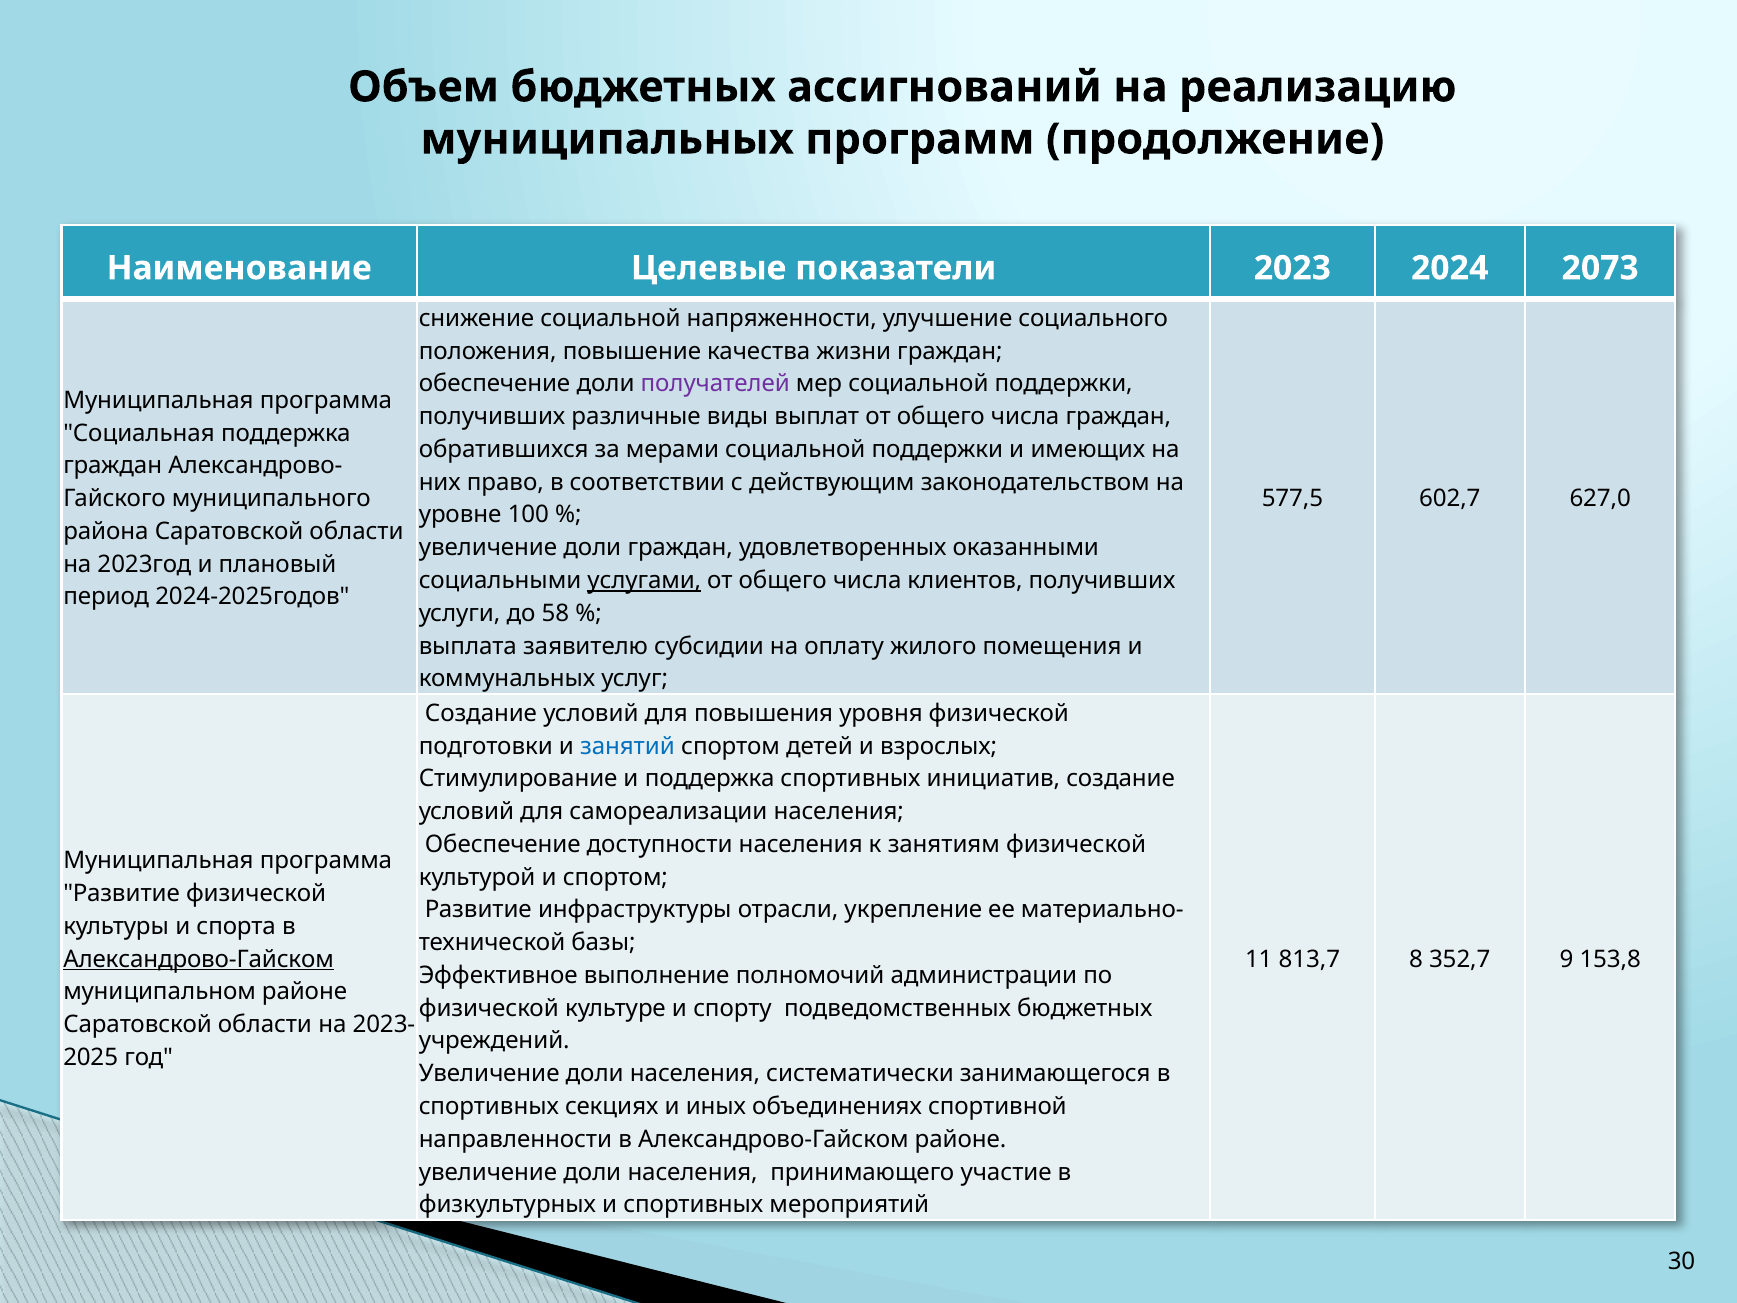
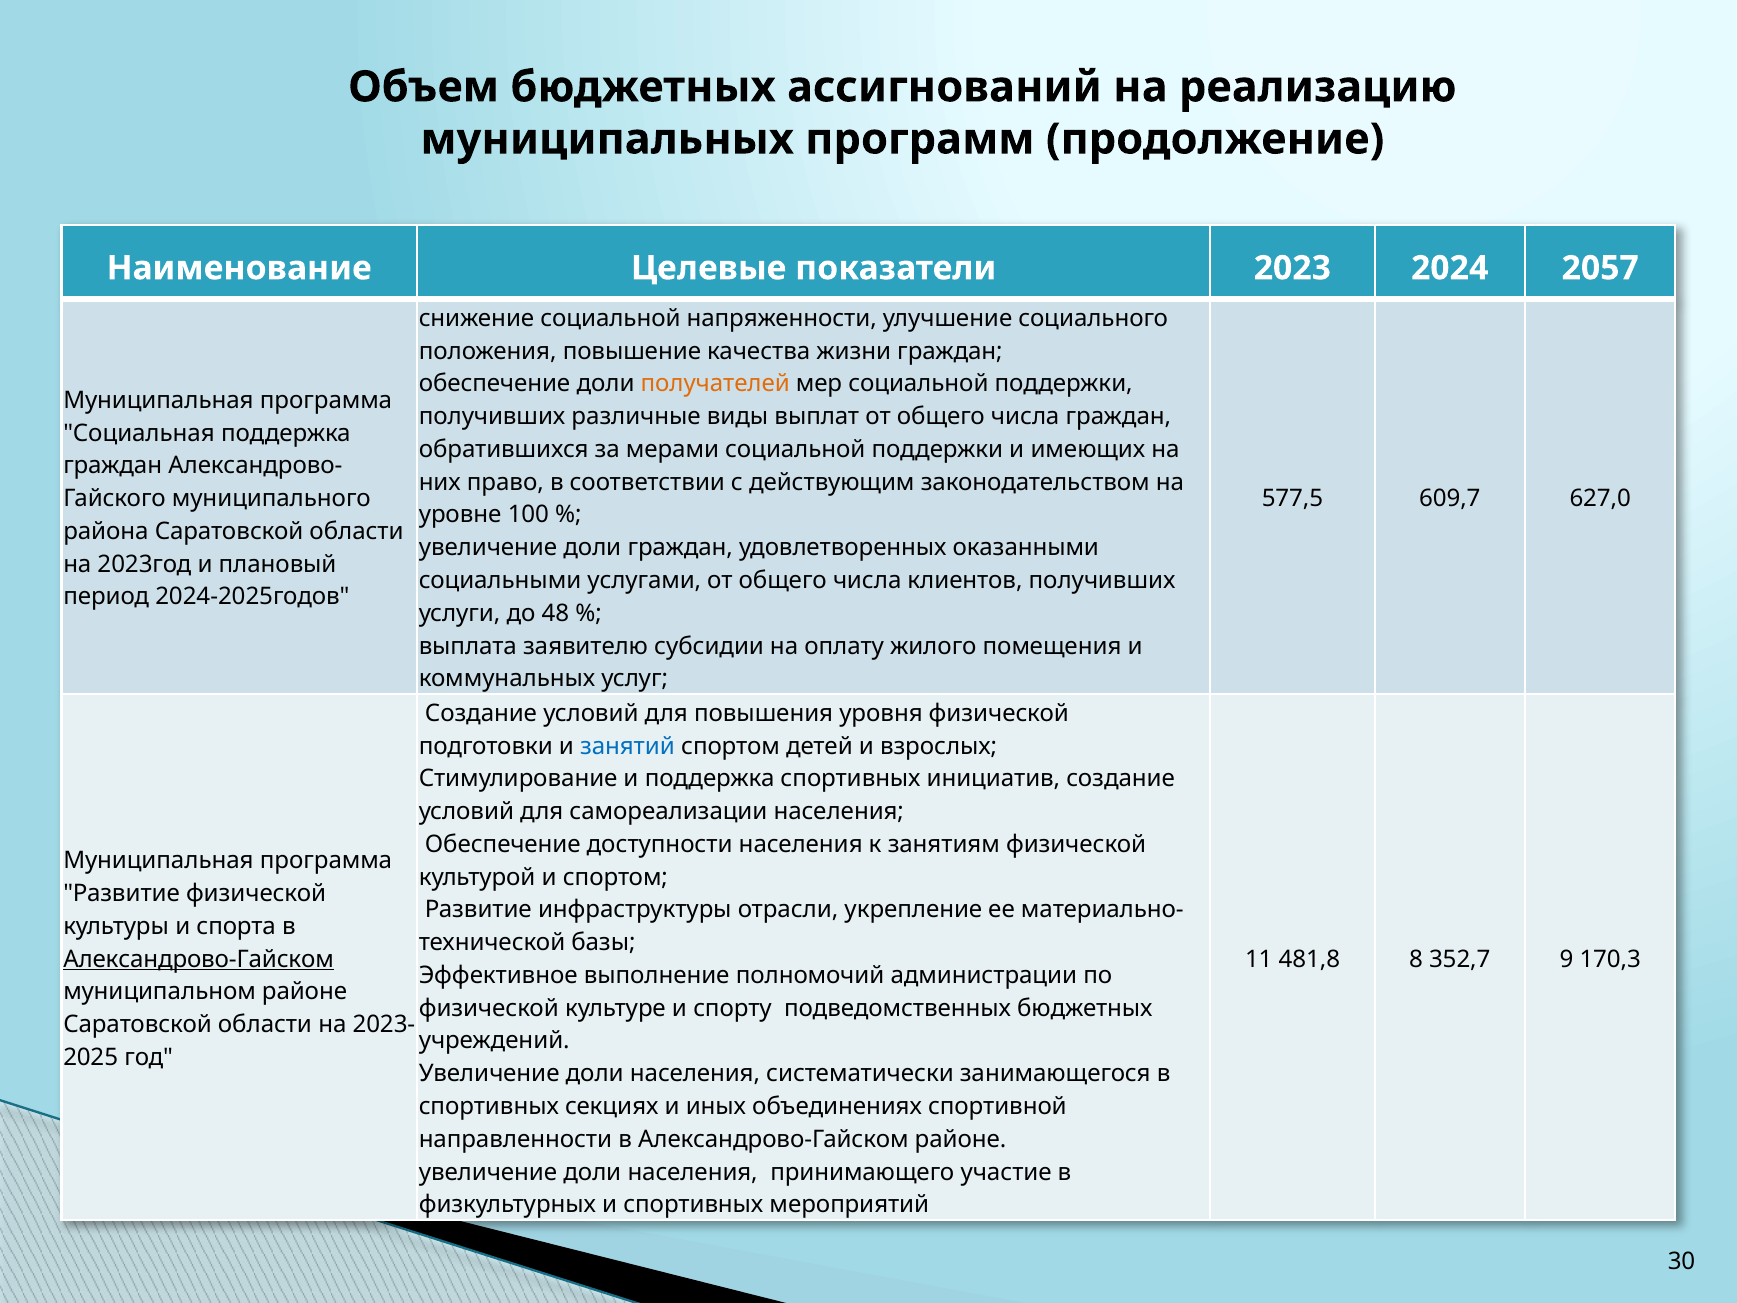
2073: 2073 -> 2057 (1600, 268)
получателей colour: purple -> orange (715, 384)
602,7: 602,7 -> 609,7 (1450, 498)
услугами underline: present -> none (644, 580)
58: 58 -> 48 (555, 613)
813,7: 813,7 -> 481,8 (1309, 959)
153,8: 153,8 -> 170,3 (1610, 959)
